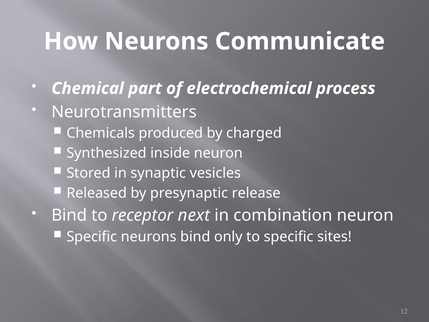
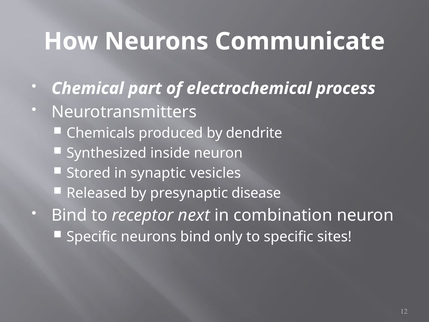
charged: charged -> dendrite (254, 133)
release: release -> disease (256, 193)
